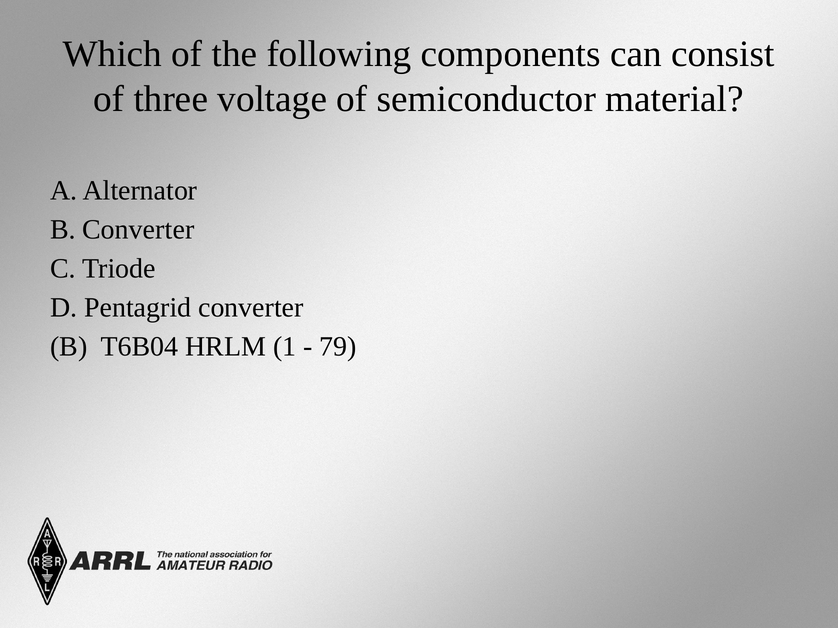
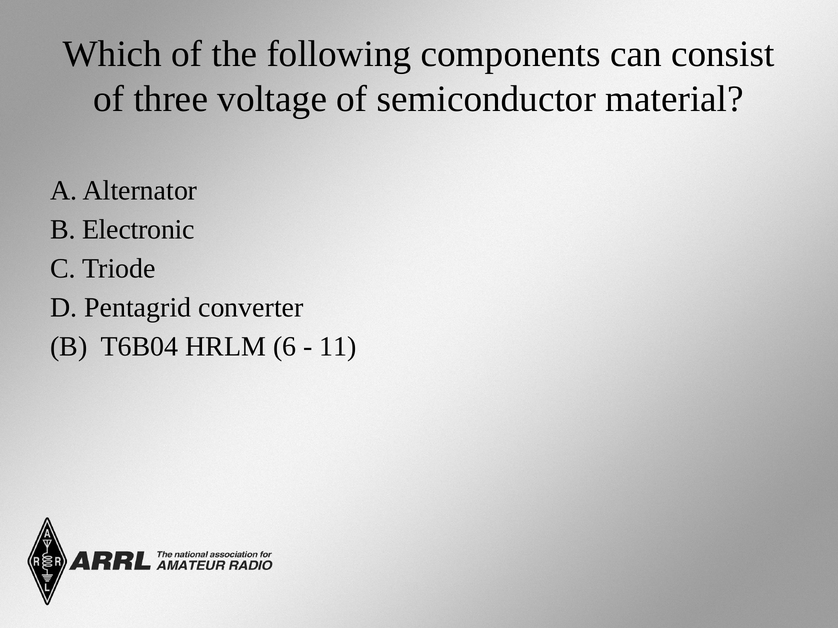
B Converter: Converter -> Electronic (138, 230)
1: 1 -> 6 (285, 347)
79: 79 -> 11 (338, 347)
